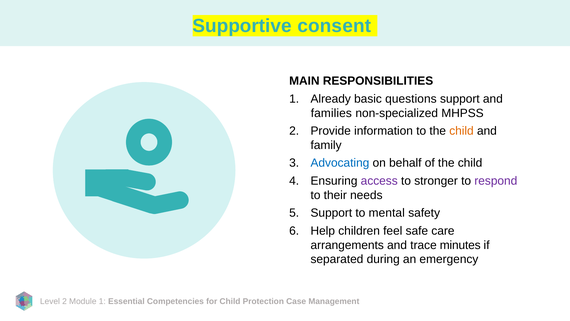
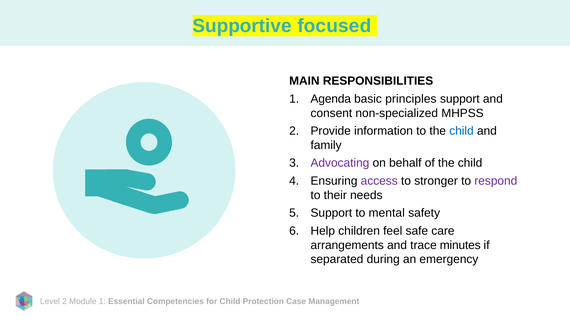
consent: consent -> focused (334, 26)
Already: Already -> Agenda (331, 99)
questions: questions -> principles (411, 99)
families: families -> consent (331, 113)
child colour: orange -> blue (461, 131)
Advocating colour: blue -> purple (340, 163)
